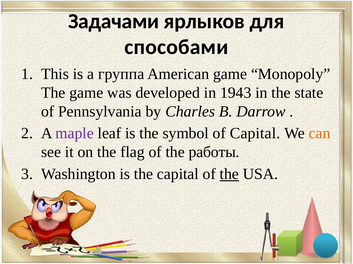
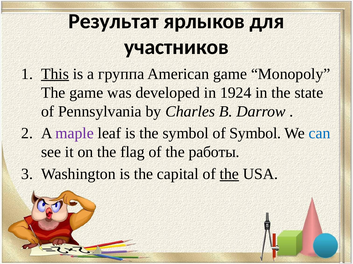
Задачами: Задачами -> Результат (114, 21)
способами: способами -> участников (176, 47)
This underline: none -> present (55, 74)
1943: 1943 -> 1924 (236, 93)
of Capital: Capital -> Symbol (255, 134)
can colour: orange -> blue (320, 134)
